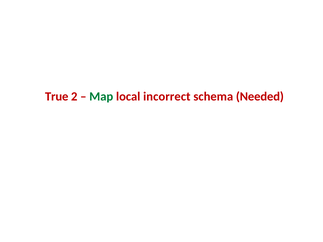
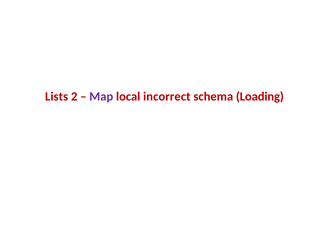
True: True -> Lists (57, 97)
Map colour: green -> purple (101, 97)
Needed: Needed -> Loading (260, 97)
